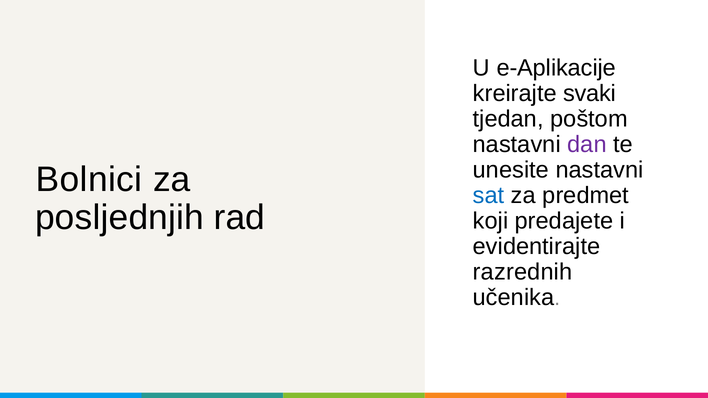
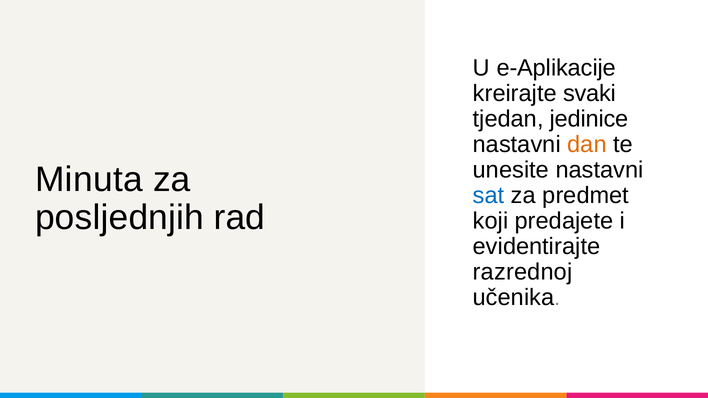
poštom: poštom -> jedinice (589, 119)
dan colour: purple -> orange (587, 145)
Bolnici: Bolnici -> Minuta (89, 180)
razrednih: razrednih -> razrednoj (523, 272)
